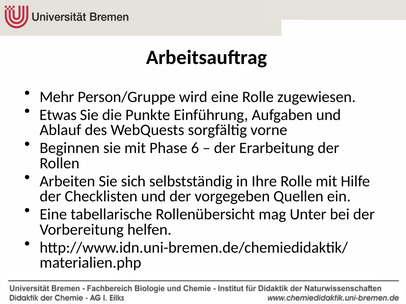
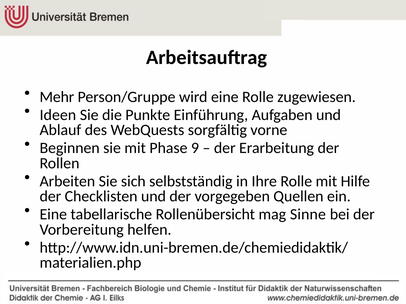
Etwas: Etwas -> Ideen (58, 115)
6: 6 -> 9 (195, 148)
Unter: Unter -> Sinne (308, 215)
